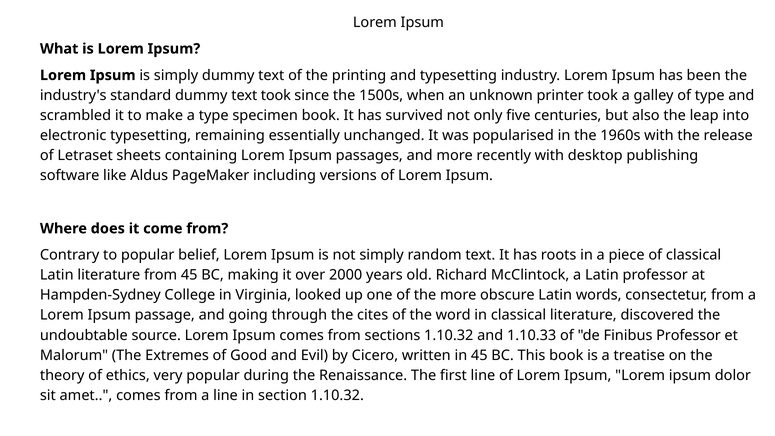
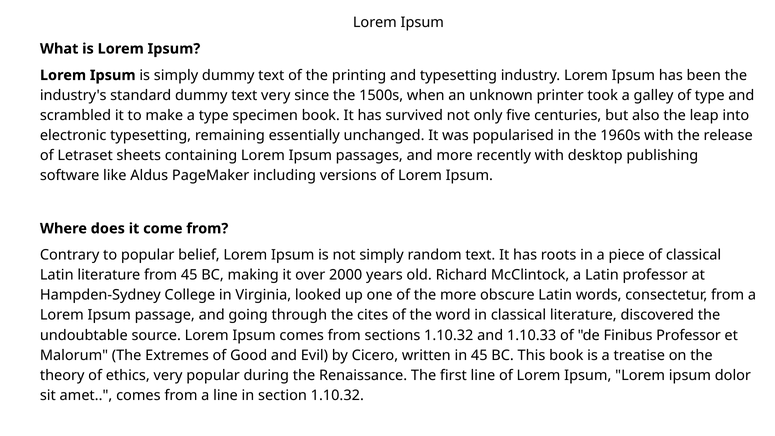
text took: took -> very (276, 95)
